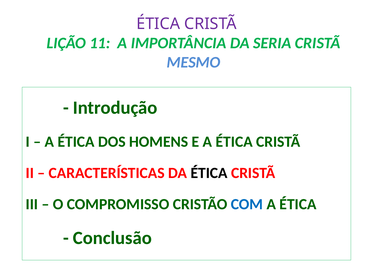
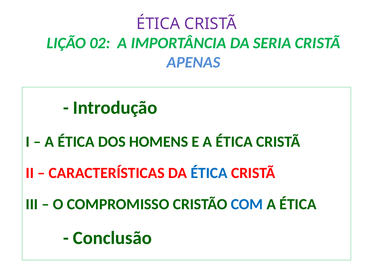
11: 11 -> 02 (100, 43)
MESMO: MESMO -> APENAS (193, 62)
ÉTICA colour: black -> blue (209, 173)
